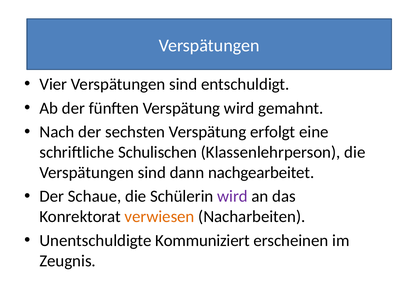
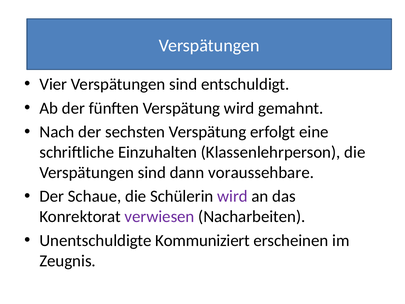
Schulischen: Schulischen -> Einzuhalten (158, 152)
nachgearbeitet: nachgearbeitet -> voraussehbare (261, 172)
verwiesen colour: orange -> purple (160, 217)
